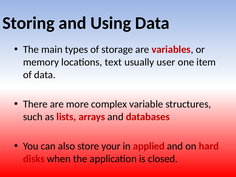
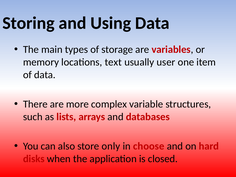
your: your -> only (111, 146)
applied: applied -> choose (149, 146)
